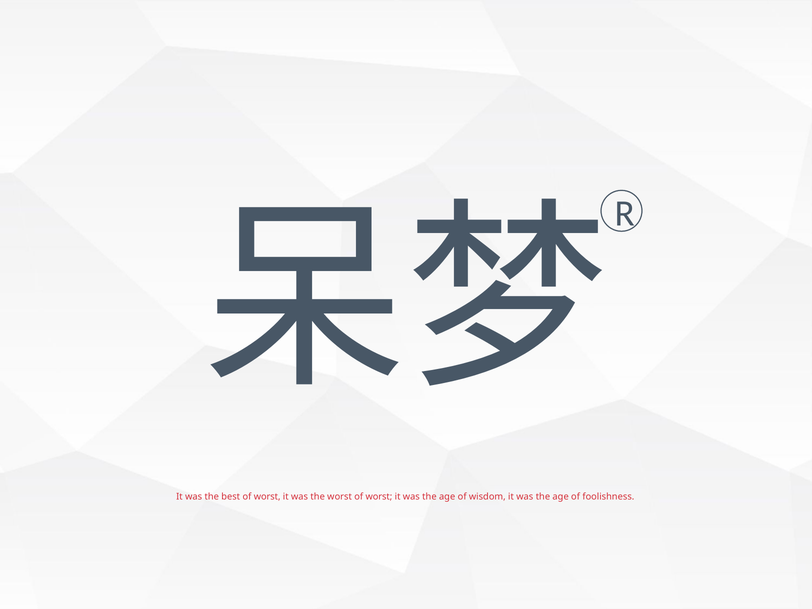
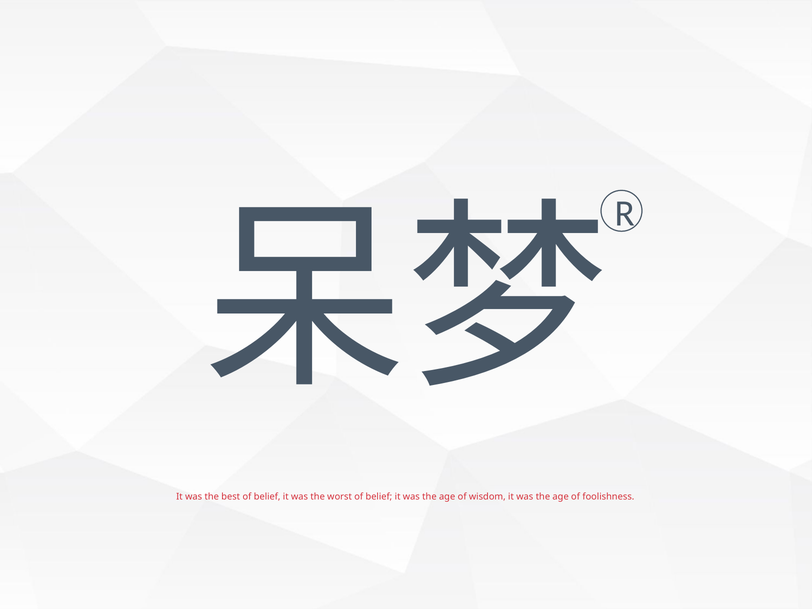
best of worst: worst -> belief (267, 497)
worst of worst: worst -> belief (379, 497)
